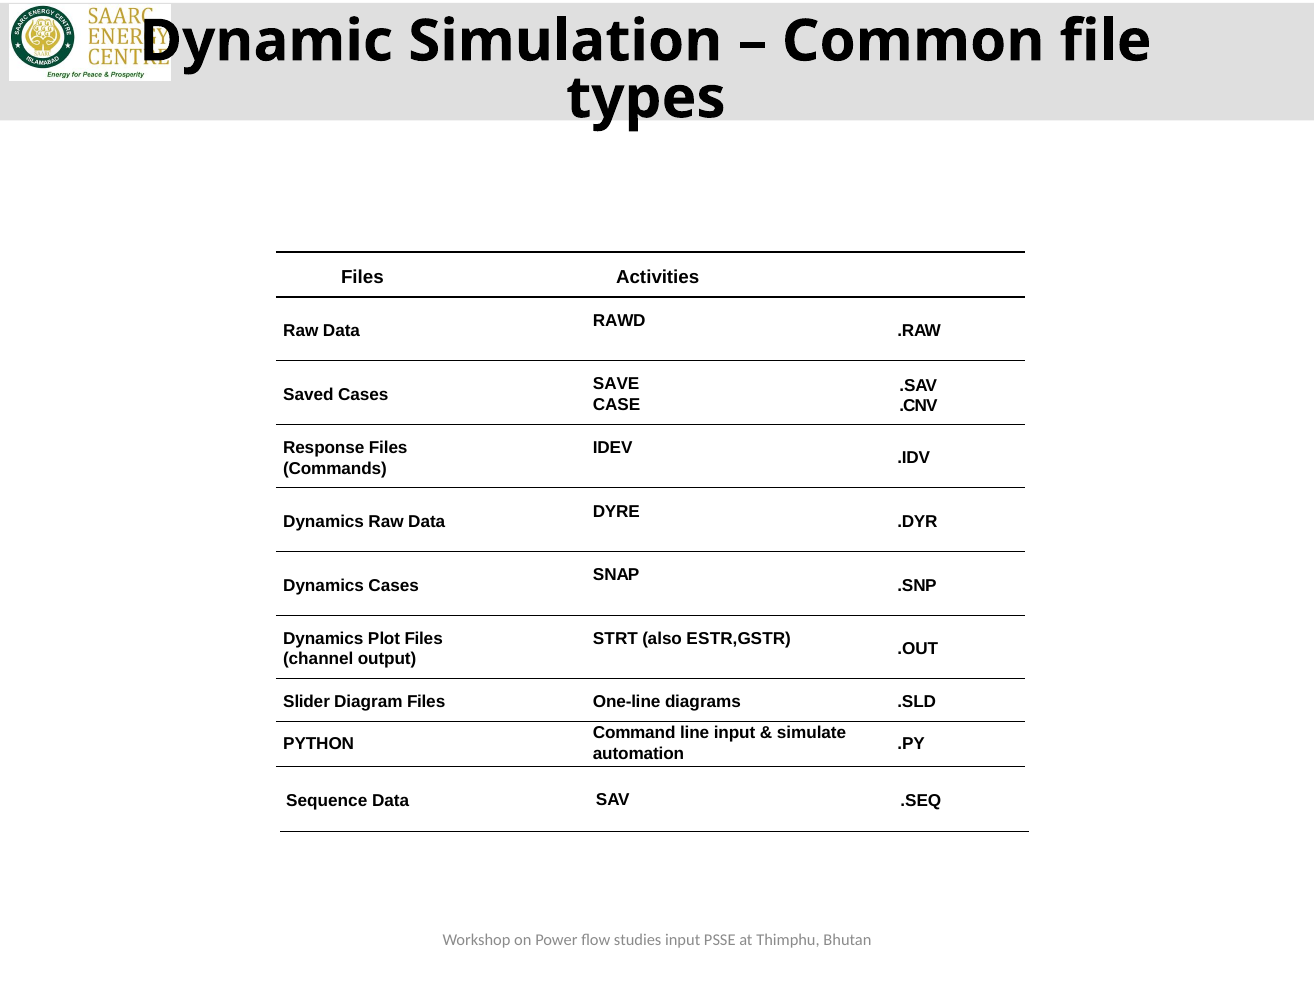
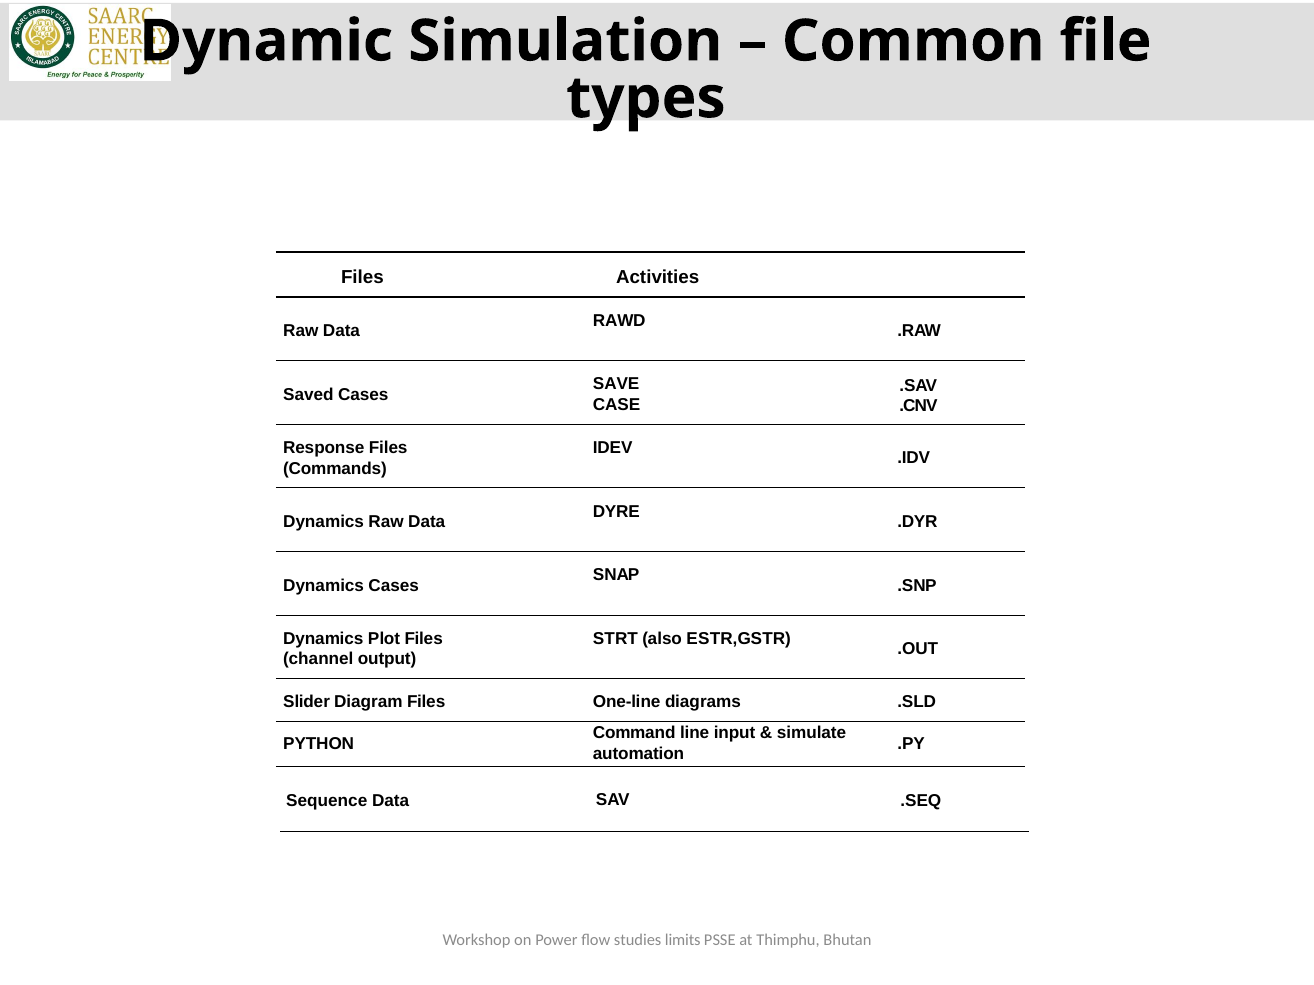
studies input: input -> limits (683, 941)
